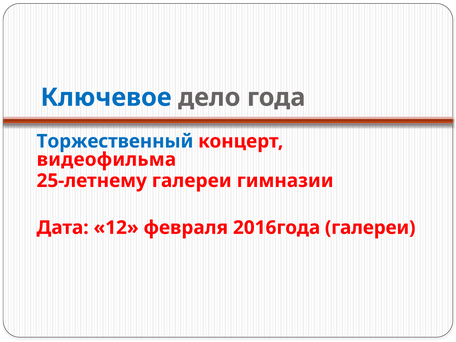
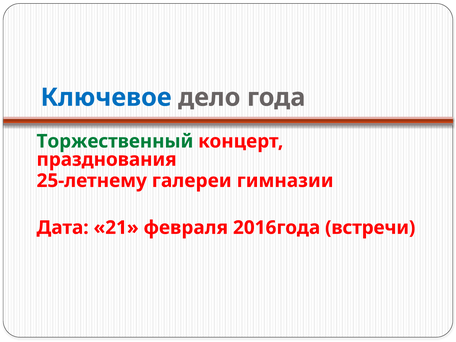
Торжественный colour: blue -> green (115, 141)
видеофильма: видеофильма -> празднования (107, 160)
12: 12 -> 21 (116, 228)
2016года галереи: галереи -> встречи (370, 228)
